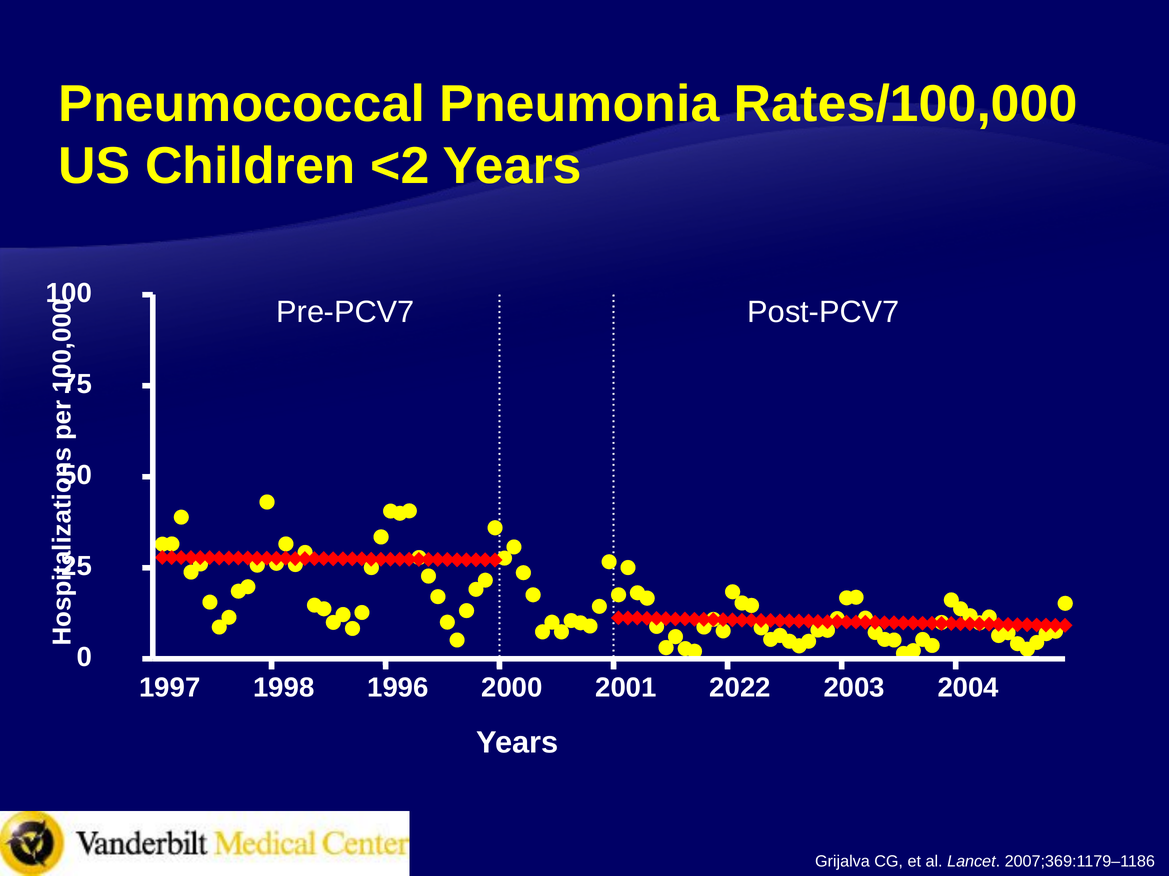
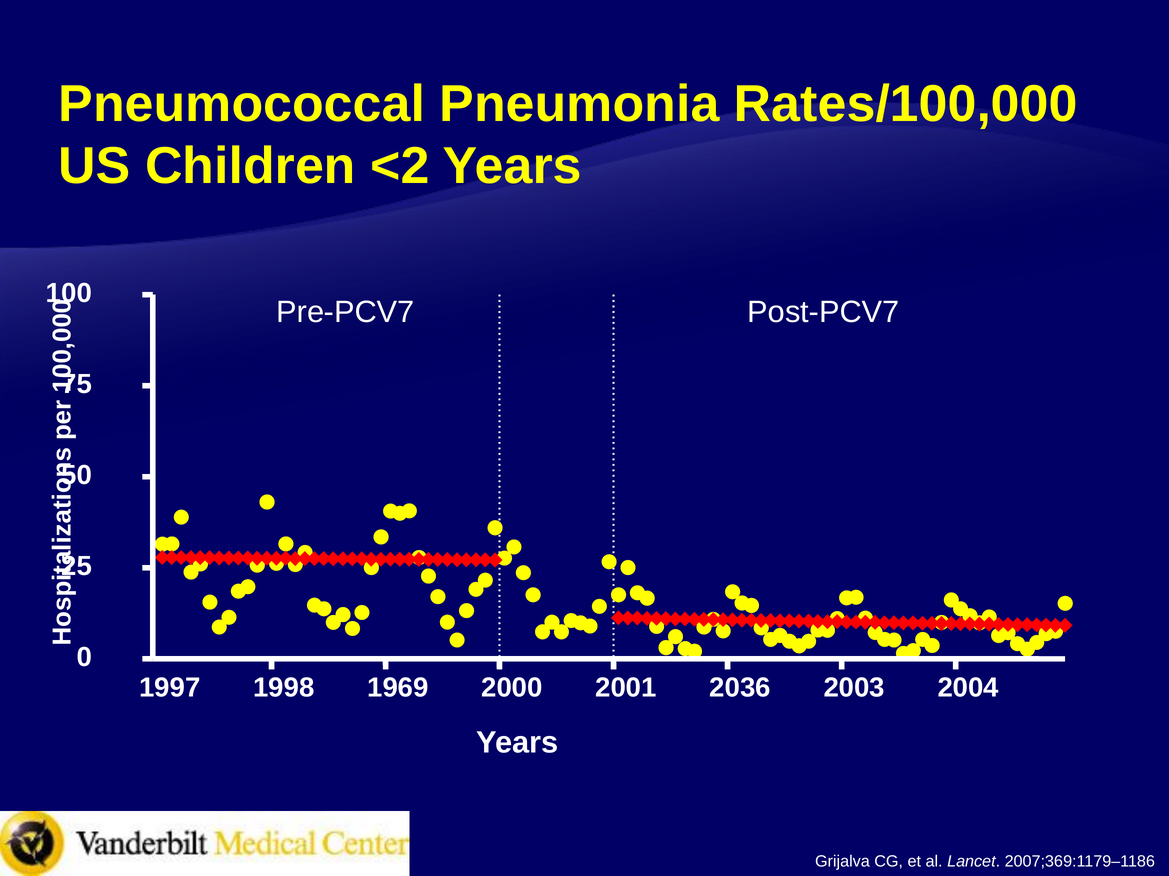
1996: 1996 -> 1969 (398, 688)
2022: 2022 -> 2036 (740, 688)
